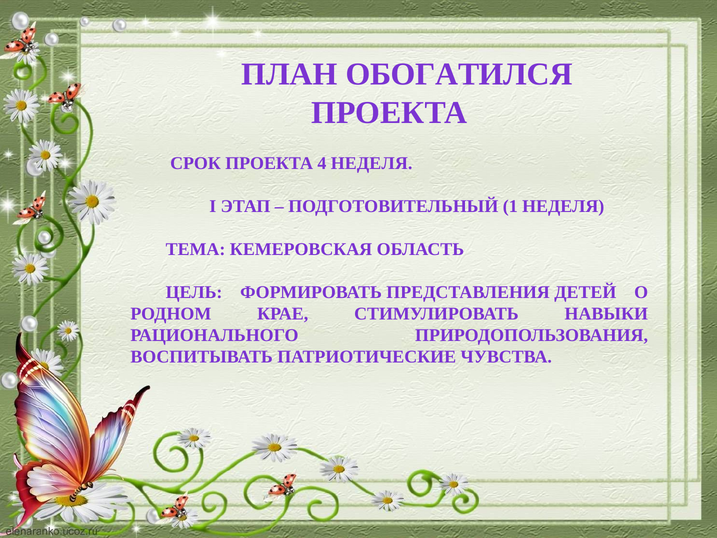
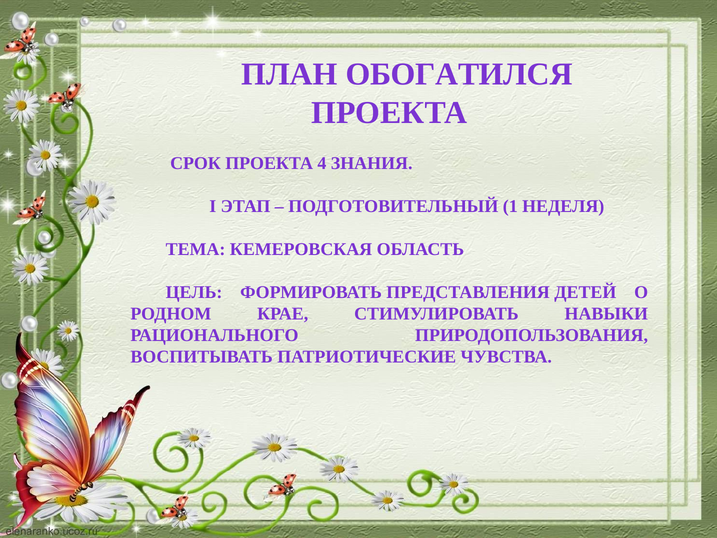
4 НЕДЕЛЯ: НЕДЕЛЯ -> ЗНАНИЯ (372, 163)
